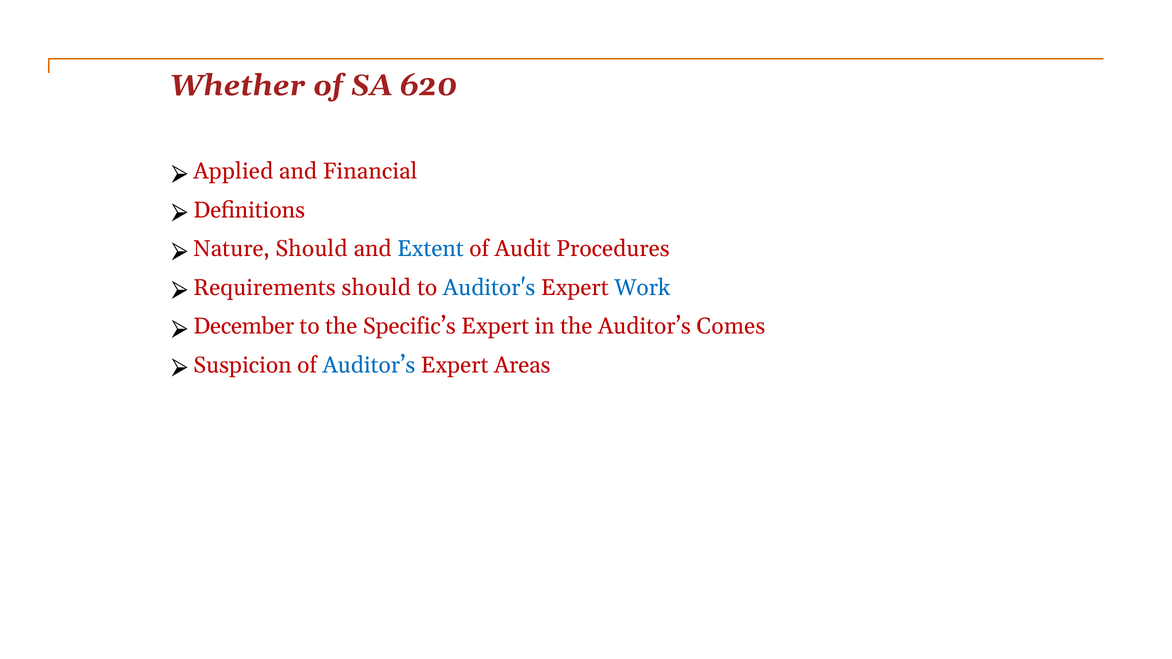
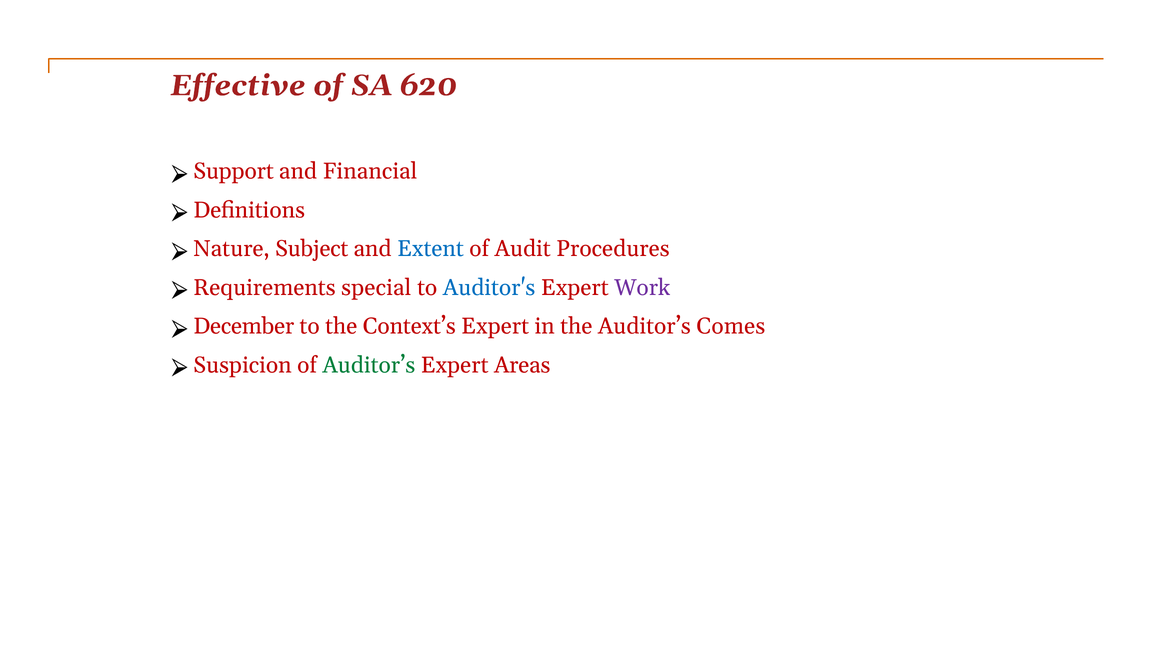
Whether: Whether -> Effective (238, 86)
Applied: Applied -> Support (234, 171)
Nature Should: Should -> Subject (312, 249)
Requirements should: should -> special (376, 288)
Work colour: blue -> purple (642, 288)
Specific’s: Specific’s -> Context’s (409, 326)
Auditor’s colour: blue -> green (369, 365)
